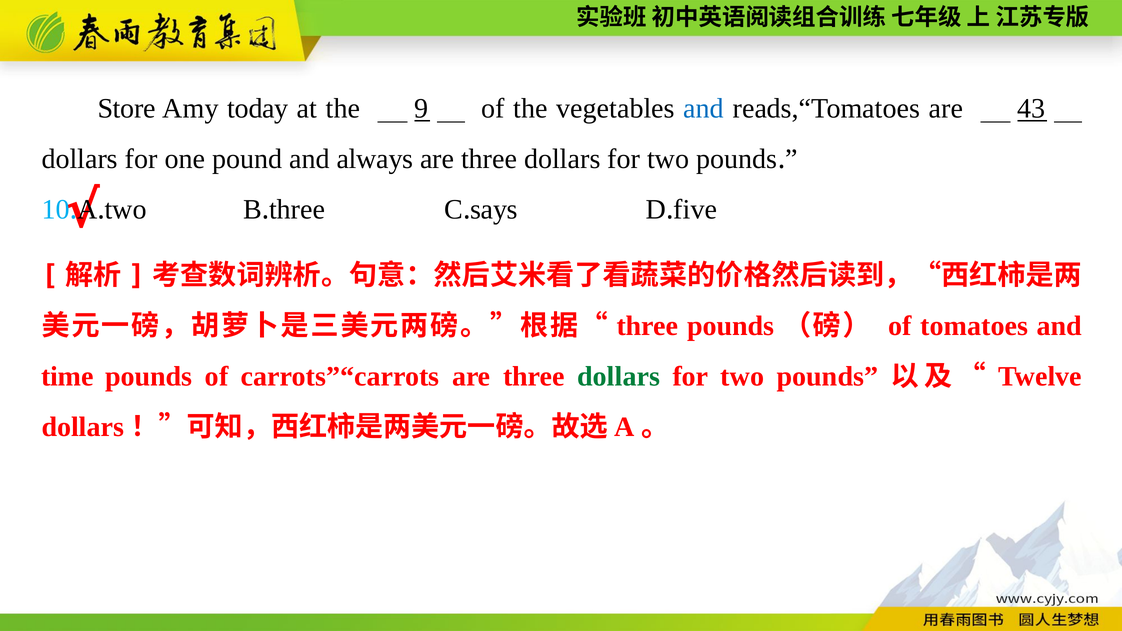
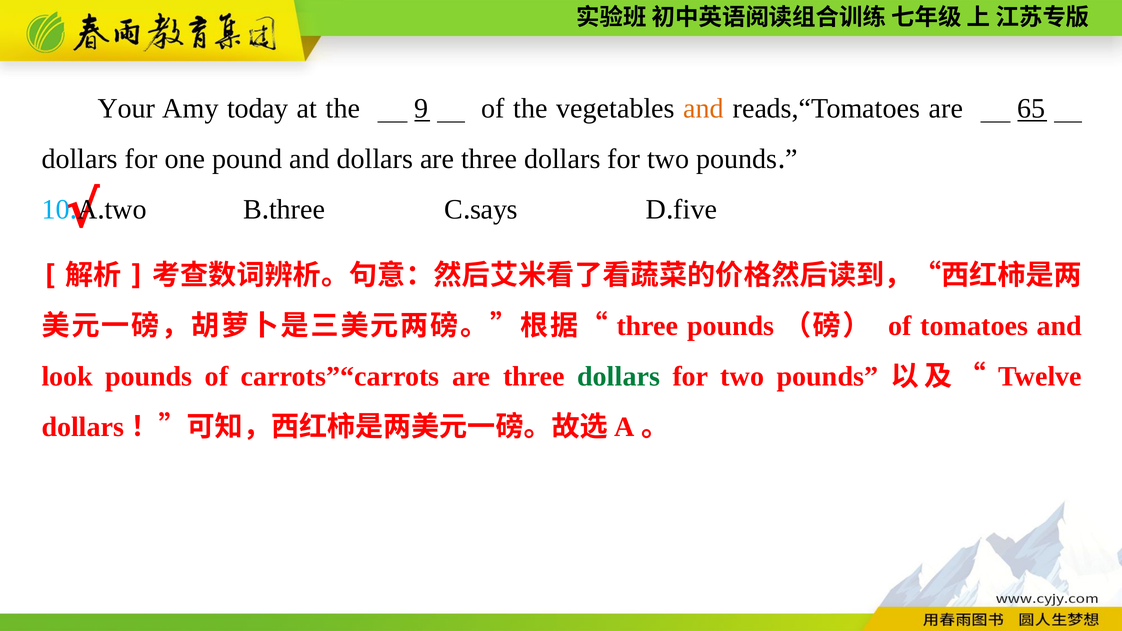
Store: Store -> Your (126, 109)
and colour: blue -> orange (704, 109)
43: 43 -> 65 (1031, 109)
and always: always -> dollars (375, 159)
time: time -> look (67, 377)
